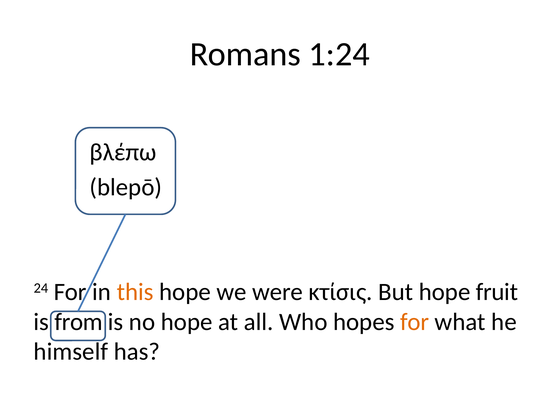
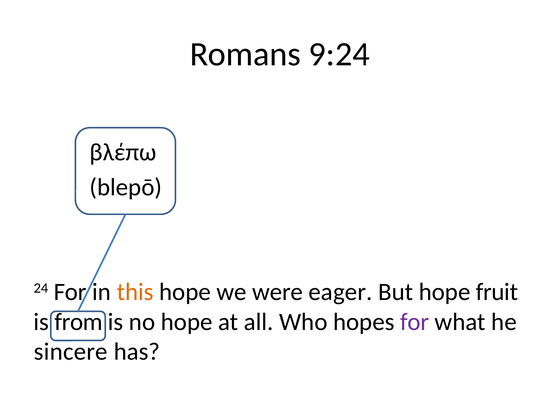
1:24: 1:24 -> 9:24 (339, 54)
κτίσις: κτίσις -> eager (340, 292)
for colour: orange -> purple (415, 322)
himself: himself -> sincere (71, 352)
